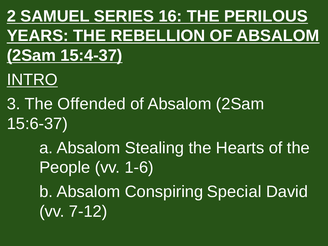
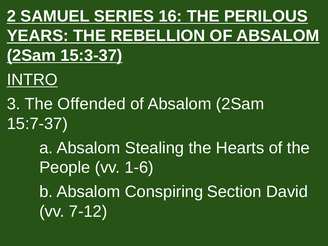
15:4-37: 15:4-37 -> 15:3-37 (91, 55)
15:6-37: 15:6-37 -> 15:7-37 (37, 124)
Special: Special -> Section (234, 192)
